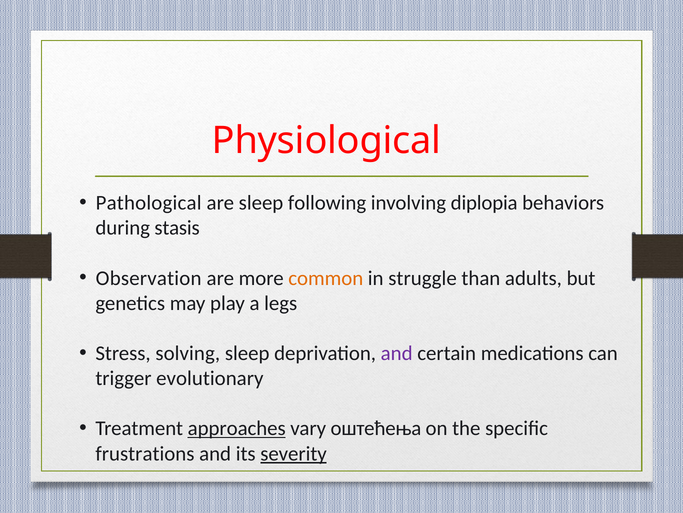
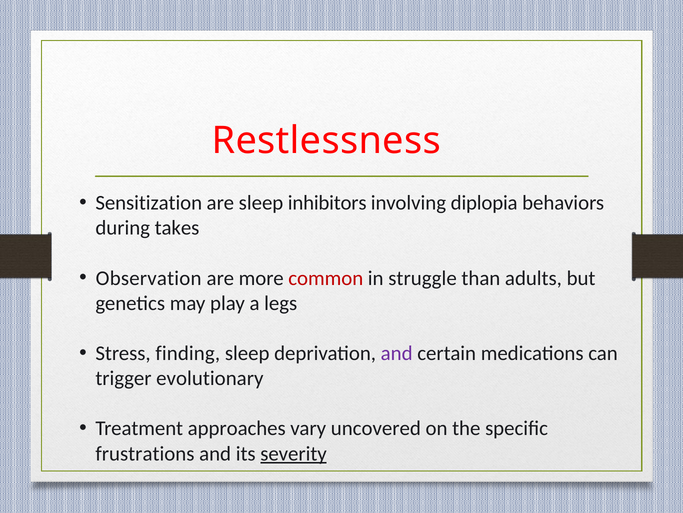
Physiological: Physiological -> Restlessness (326, 141)
Pathological: Pathological -> Sensitization (149, 203)
following: following -> inhibitors (327, 203)
stasis: stasis -> takes (177, 228)
common colour: orange -> red (326, 278)
solving: solving -> finding (188, 353)
approaches underline: present -> none (237, 428)
оштећења: оштећења -> uncovered (376, 428)
